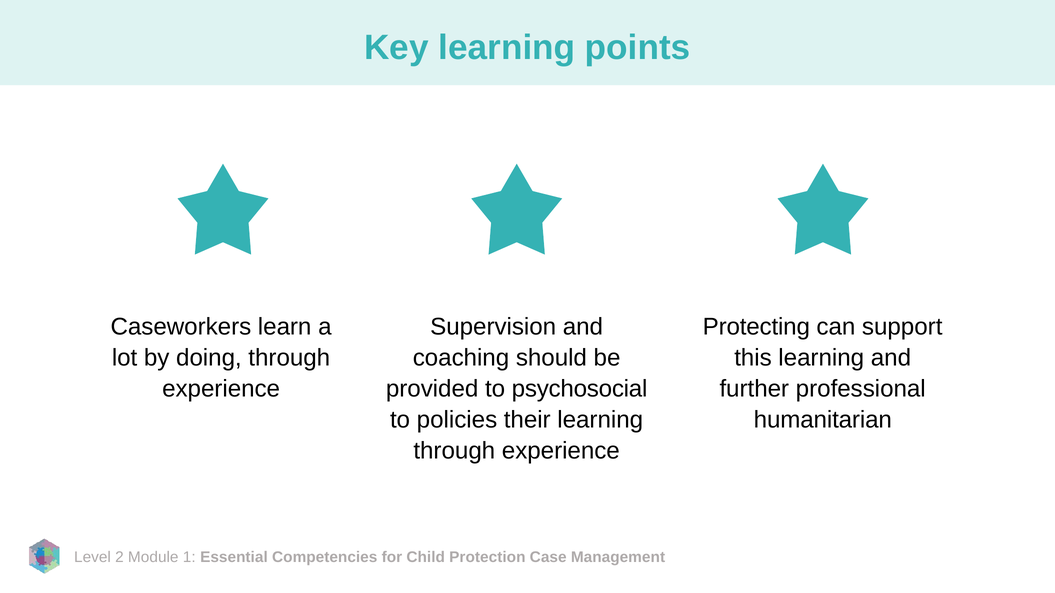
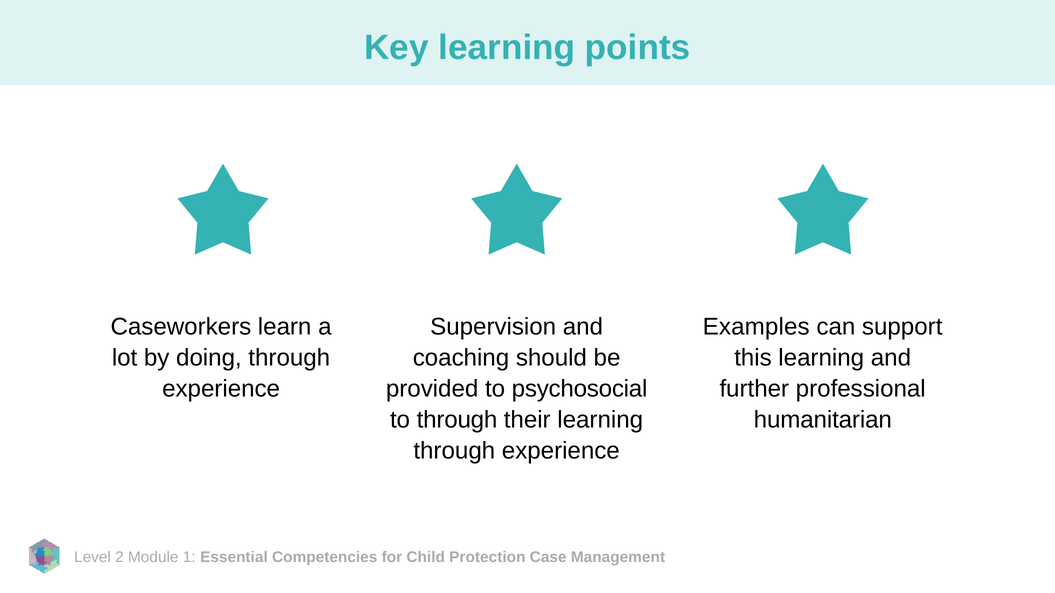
Protecting: Protecting -> Examples (756, 327)
to policies: policies -> through (457, 420)
